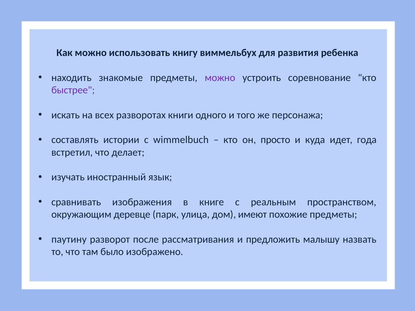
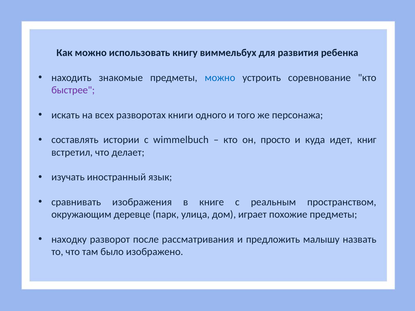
можно colour: purple -> blue (220, 78)
года: года -> книг (367, 140)
имеют: имеют -> играет (252, 215)
паутину: паутину -> находку (69, 240)
